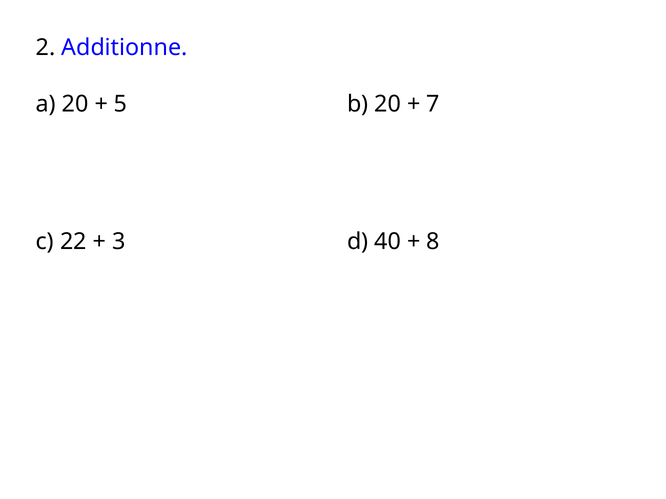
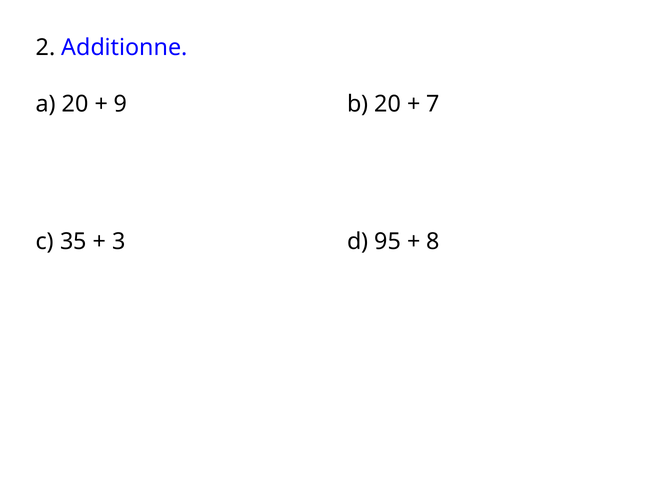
5: 5 -> 9 (121, 104)
22: 22 -> 35 (73, 242)
40: 40 -> 95 (388, 242)
